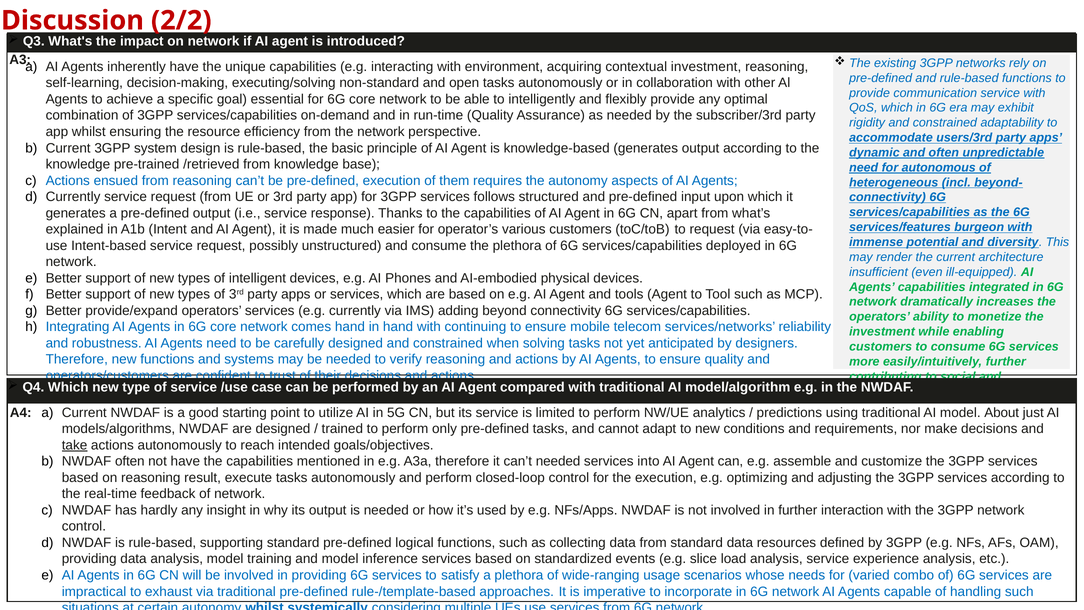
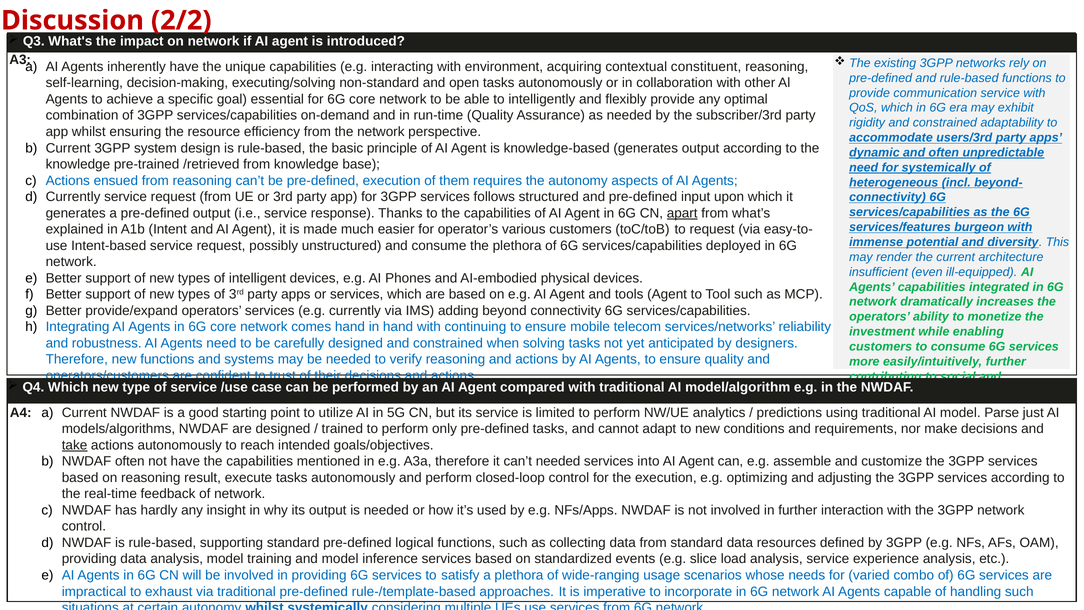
contextual investment: investment -> constituent (706, 67)
for autonomous: autonomous -> systemically (939, 167)
apart underline: none -> present (682, 213)
About: About -> Parse (1002, 412)
